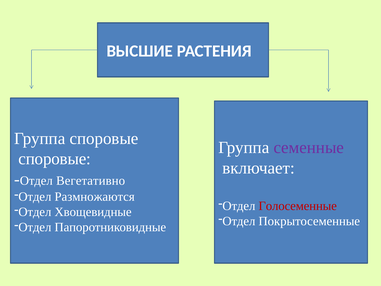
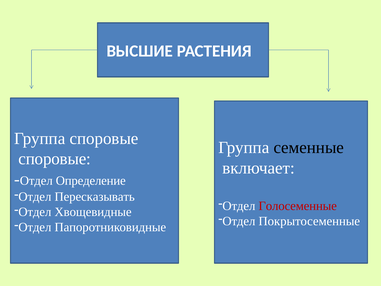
семенные colour: purple -> black (309, 148)
Вегетативно: Вегетативно -> Определение (91, 180)
Размножаются: Размножаются -> Пересказывать (95, 197)
